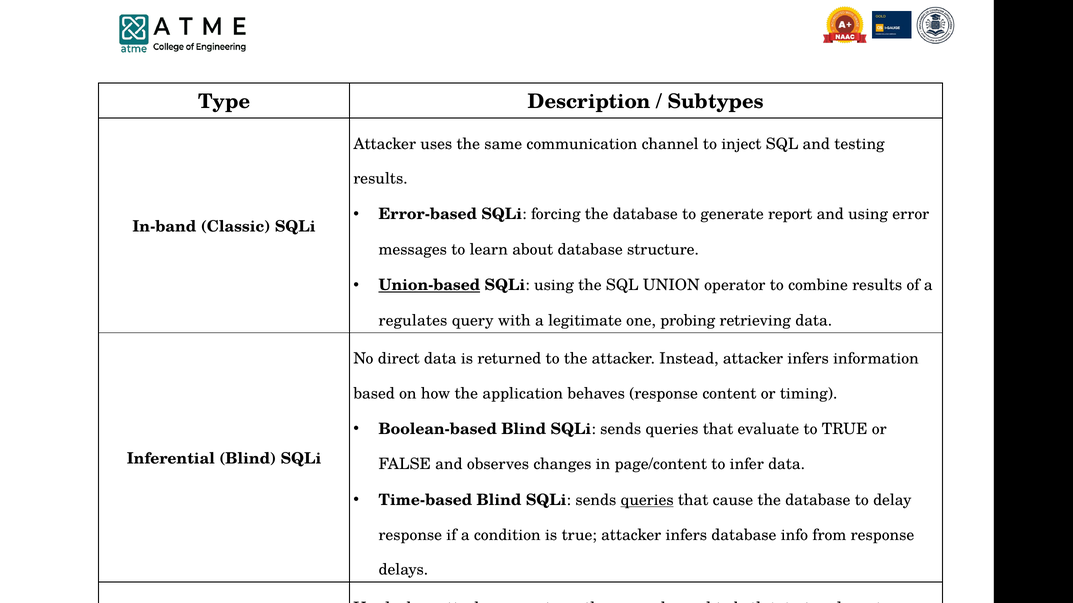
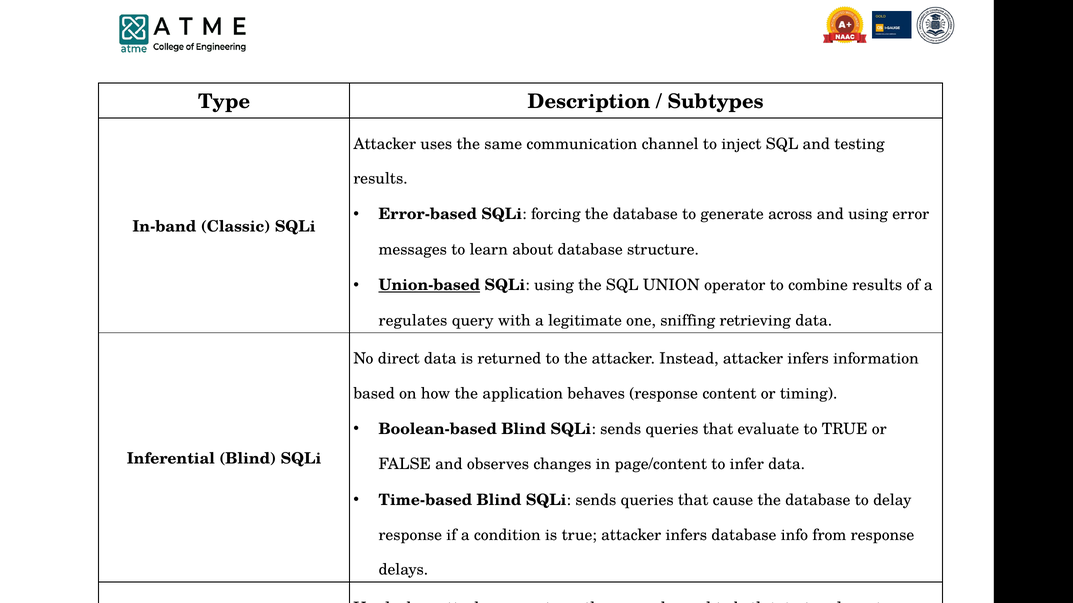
report: report -> across (790, 214)
probing: probing -> sniffing (688, 321)
queries underline: present -> none (647, 500)
